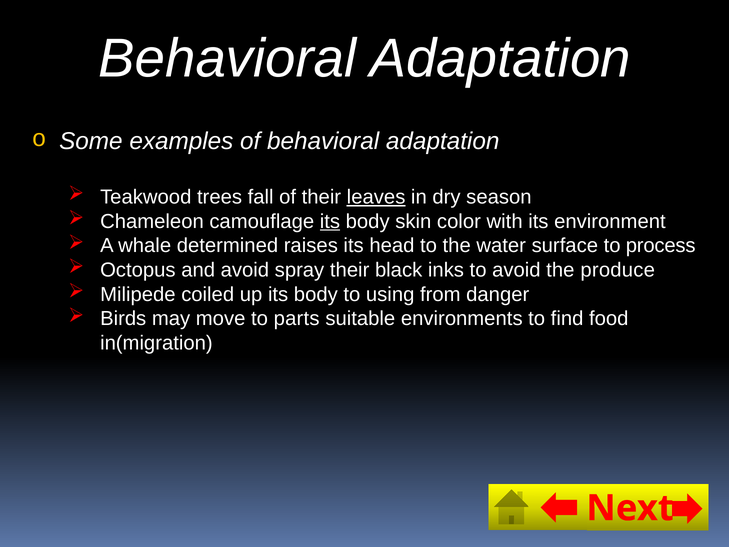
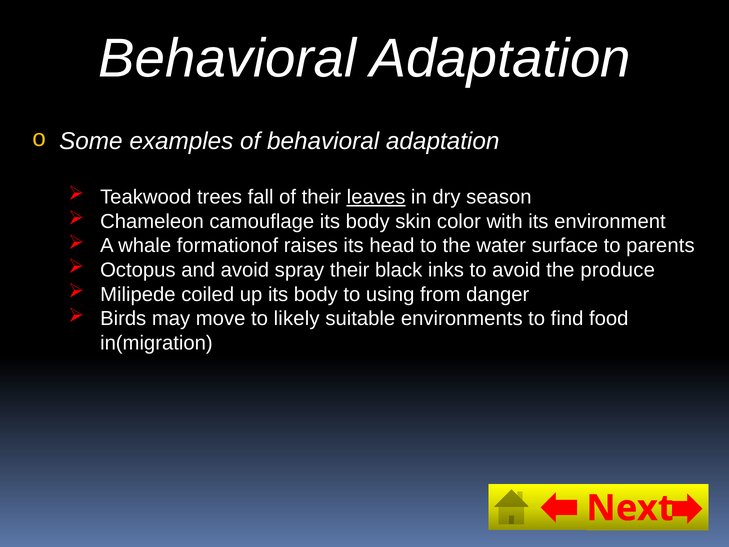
its underline: present -> none (330, 221)
determined: determined -> formationof (227, 246)
process: process -> parents (660, 246)
parts: parts -> likely (297, 319)
